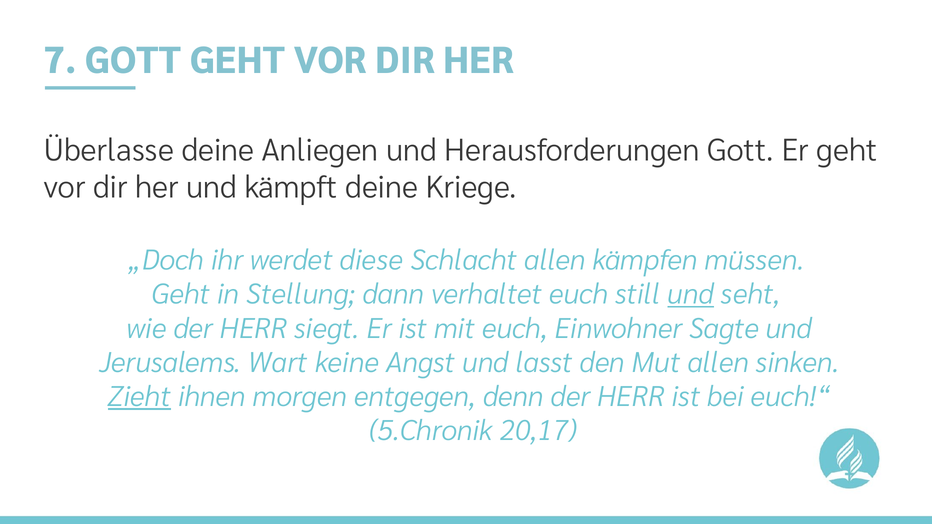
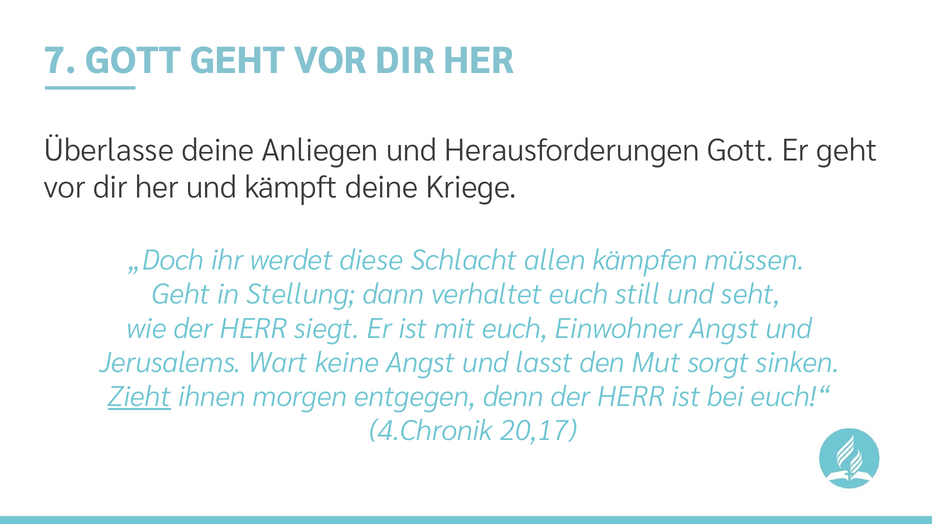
und underline: present -> none (691, 295)
Einwohner Sagte: Sagte -> Angst (724, 329)
Mut allen: allen -> sorgt (718, 363)
5.Chronik: 5.Chronik -> 4.Chronik (431, 431)
